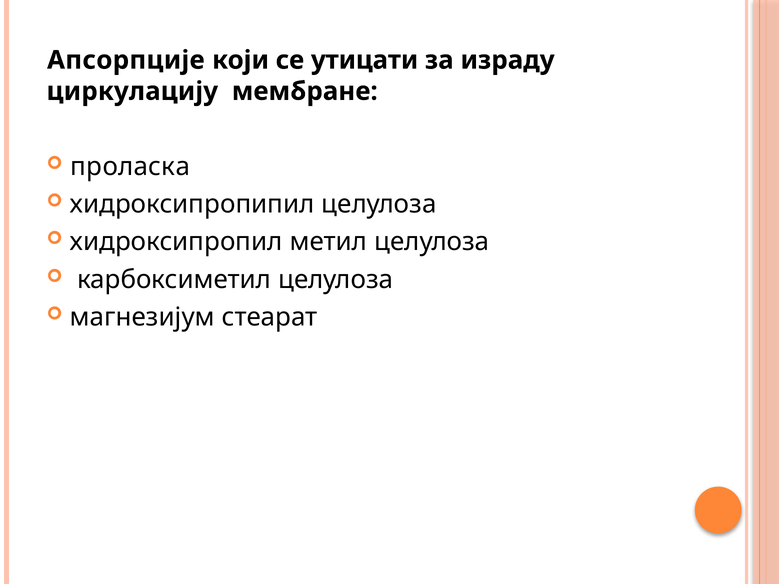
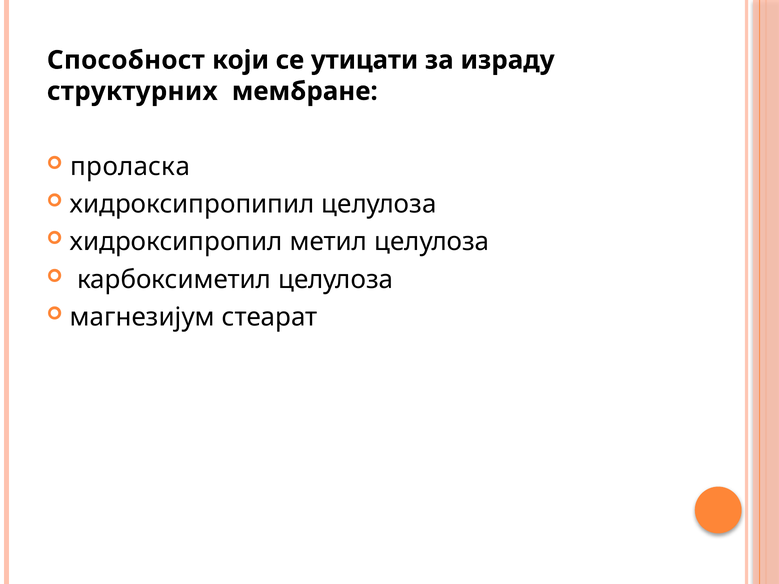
Апсорпције: Апсорпције -> Способност (126, 60)
циркулацију: циркулацију -> структурних (132, 91)
